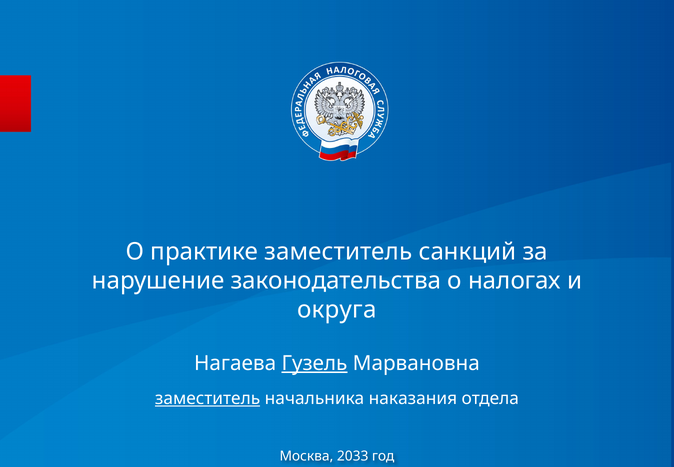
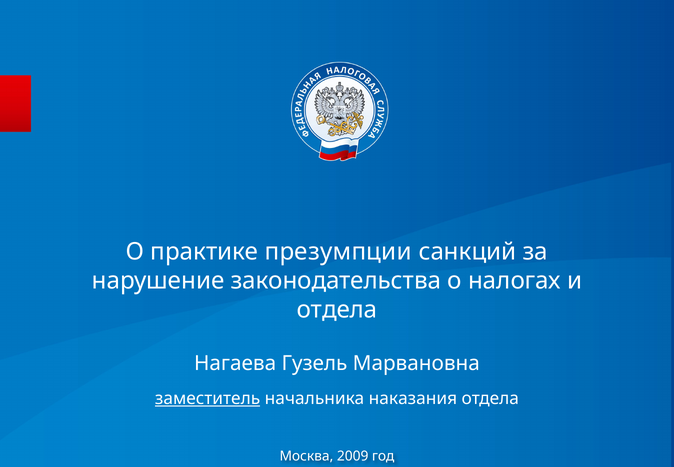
практике заместитель: заместитель -> презумпции (338, 252)
округа: округа -> отдела (337, 310)
Гузель underline: present -> none (314, 363)
2033: 2033 -> 2009 (353, 456)
